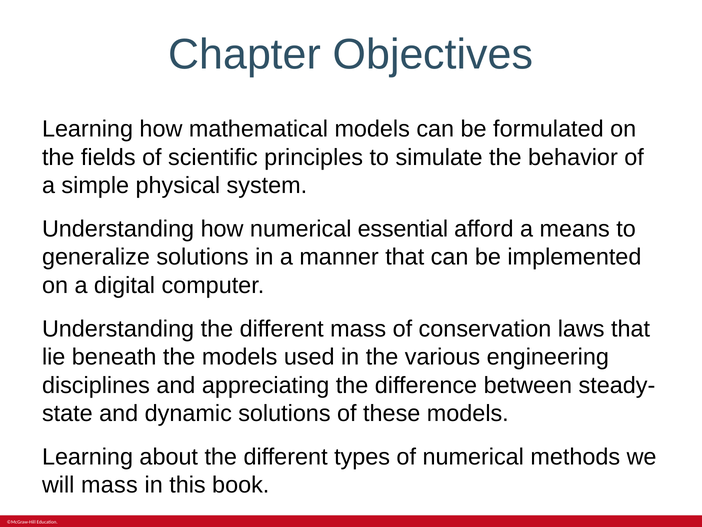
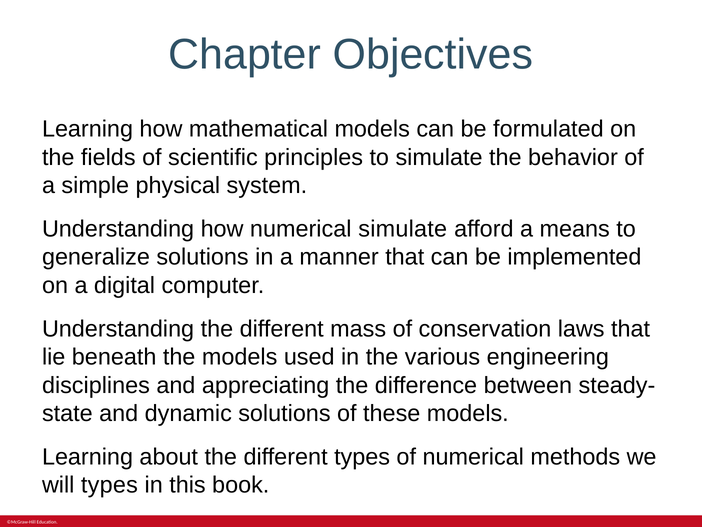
numerical essential: essential -> simulate (403, 229)
will mass: mass -> types (109, 485)
